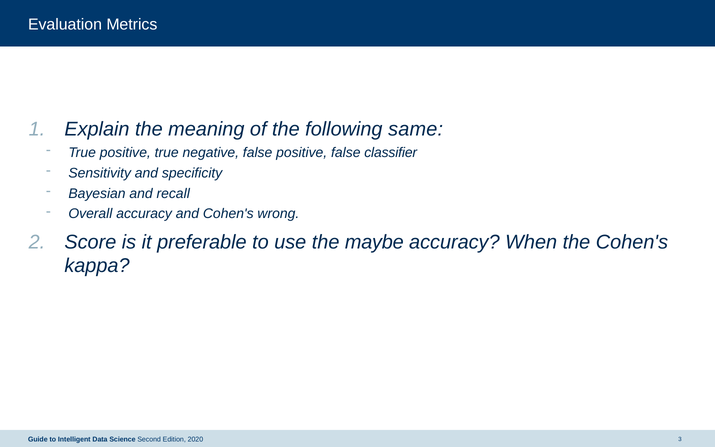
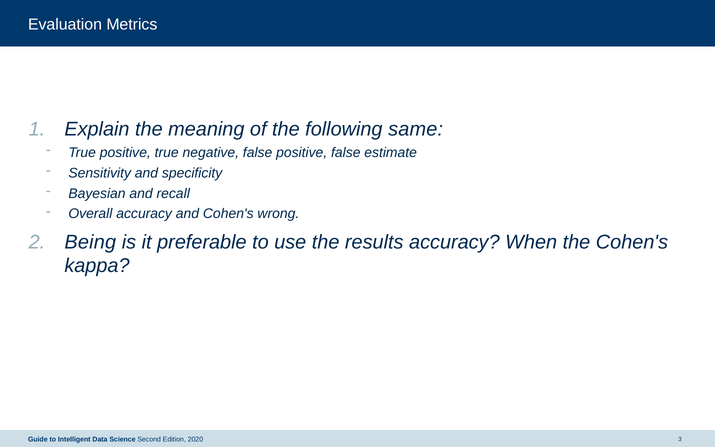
classifier: classifier -> estimate (391, 153)
Score: Score -> Being (90, 242)
maybe: maybe -> results (374, 242)
